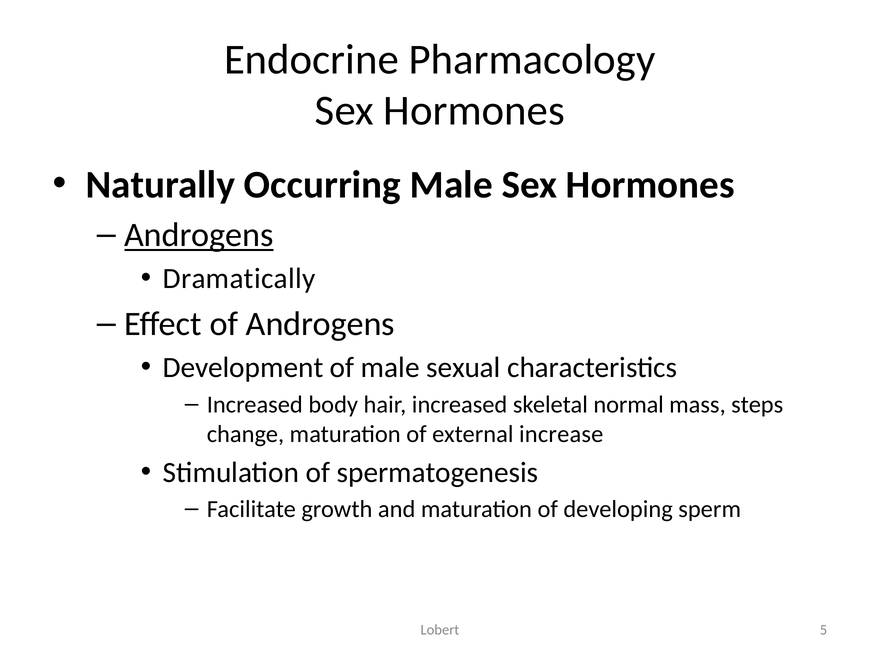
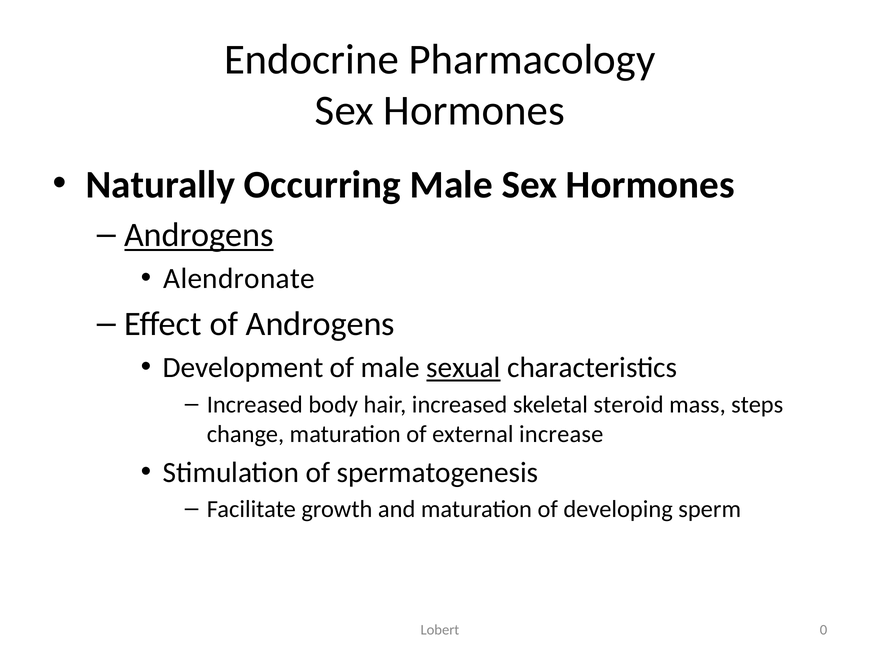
Dramatically: Dramatically -> Alendronate (239, 279)
sexual underline: none -> present (463, 368)
normal: normal -> steroid (629, 405)
5: 5 -> 0 (824, 630)
